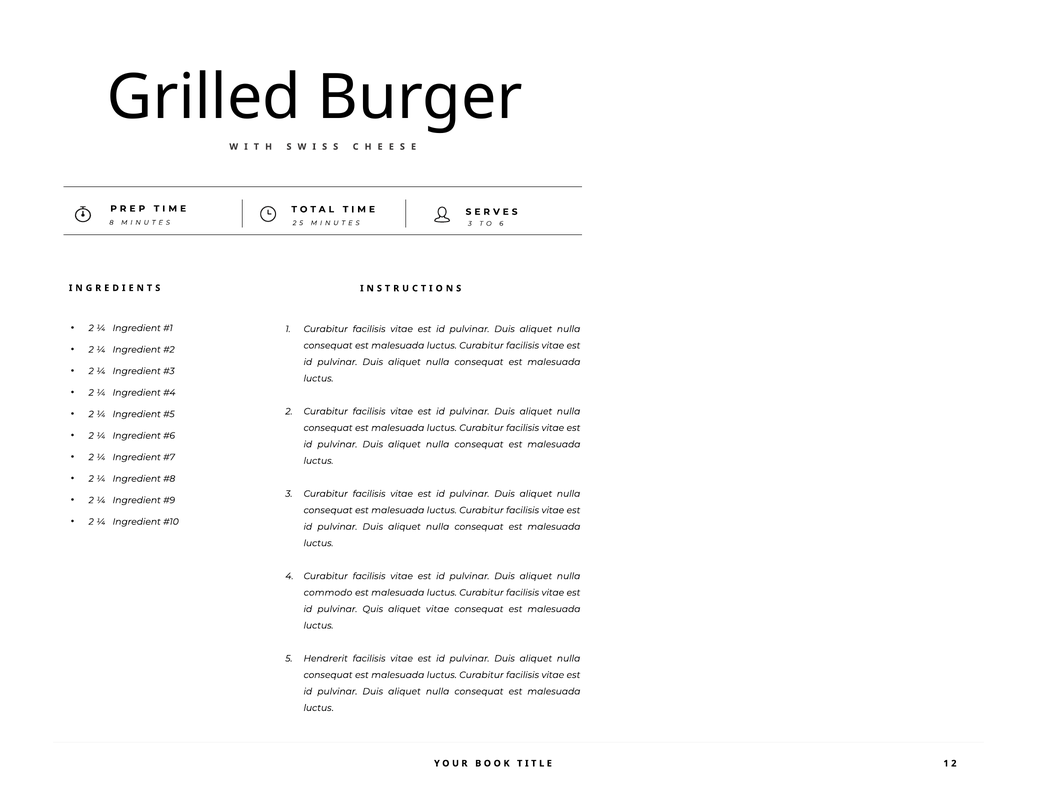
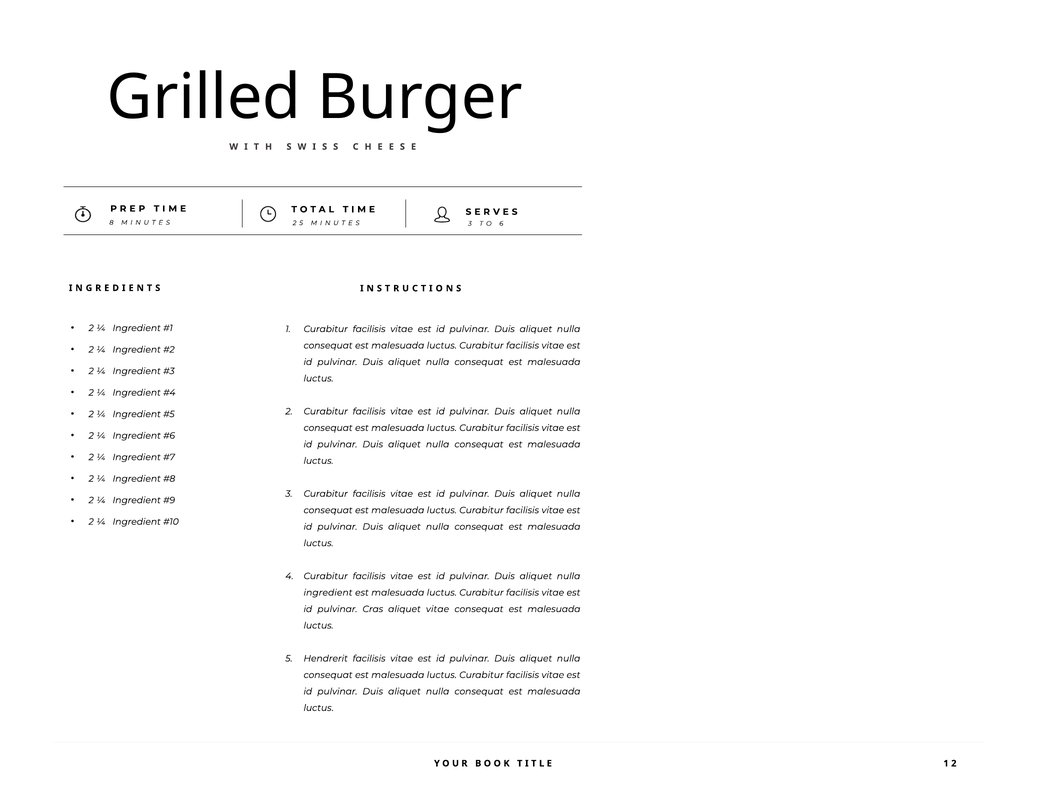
commodo: commodo -> ingredient (328, 593)
Quis: Quis -> Cras (373, 609)
